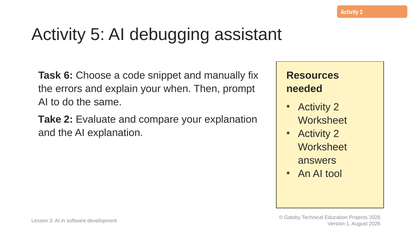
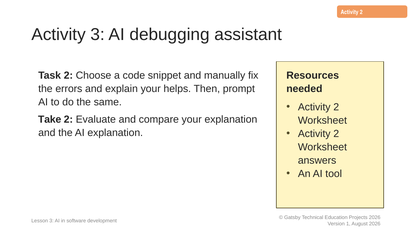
Activity 5: 5 -> 3 (98, 35)
Task 6: 6 -> 2 (68, 76)
when: when -> helps (177, 89)
